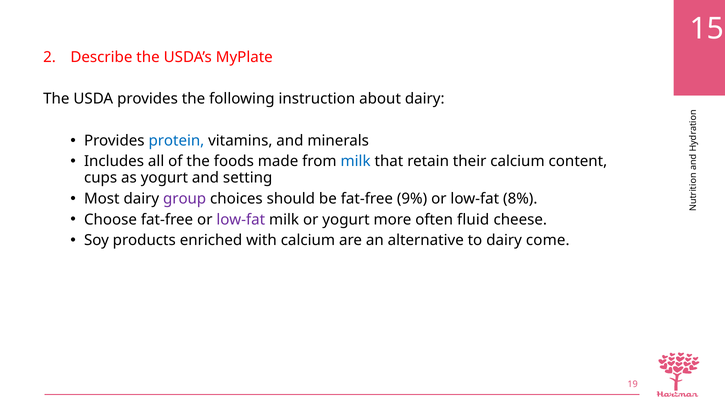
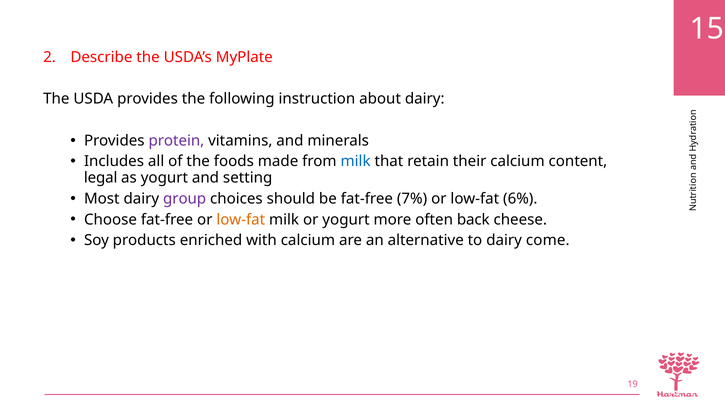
protein colour: blue -> purple (176, 141)
cups: cups -> legal (101, 178)
9%: 9% -> 7% (412, 199)
8%: 8% -> 6% (520, 199)
low-fat colour: purple -> orange (241, 219)
fluid: fluid -> back (473, 219)
